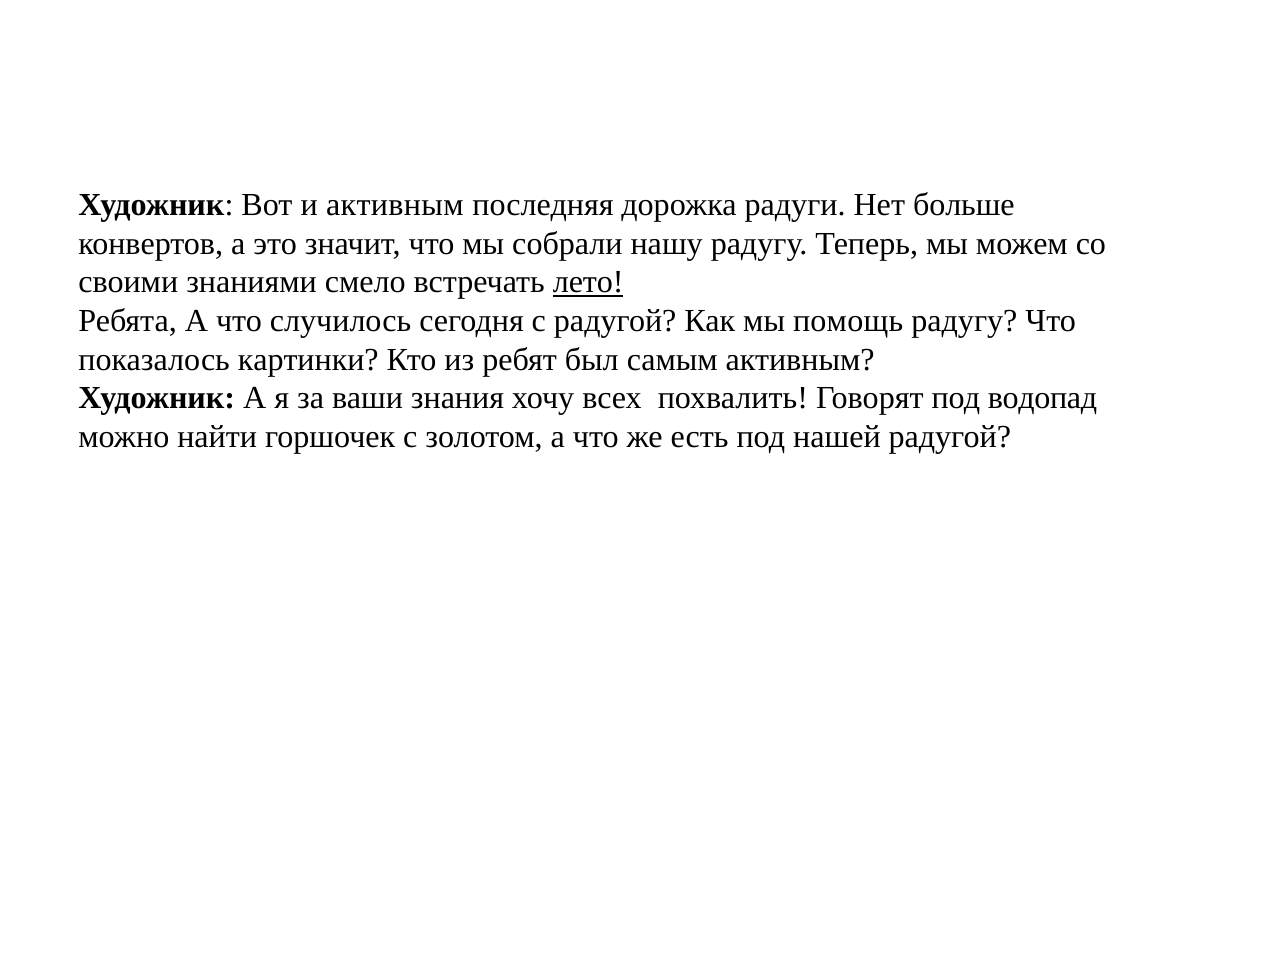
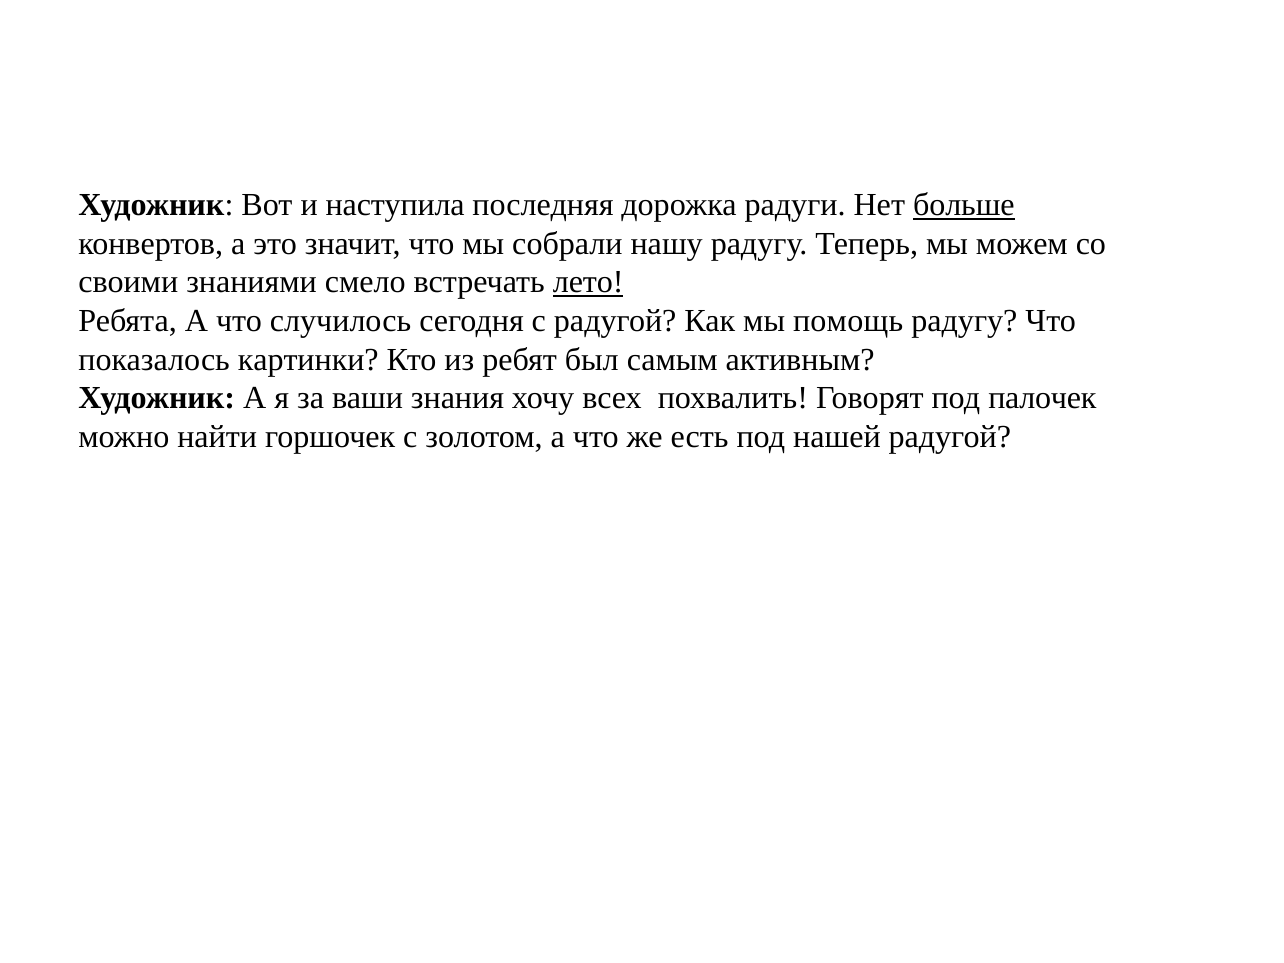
и активным: активным -> наступила (395, 205)
больше underline: none -> present (964, 205)
водопад: водопад -> палочек (1042, 398)
